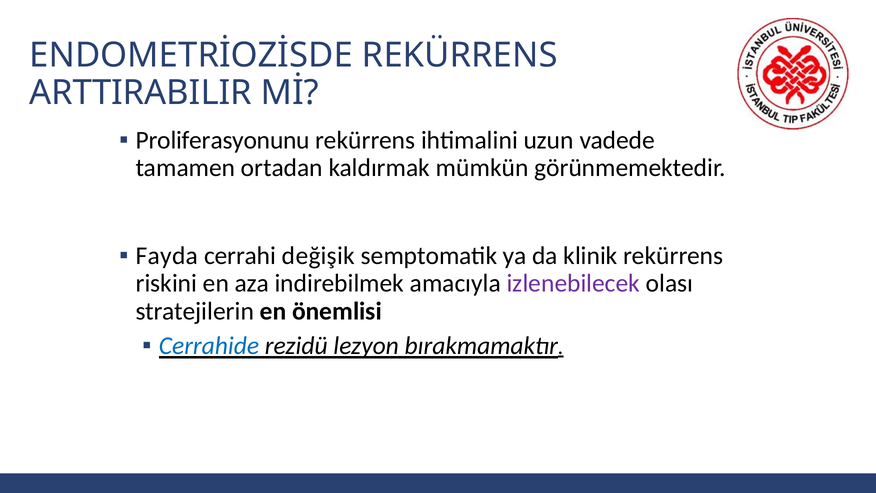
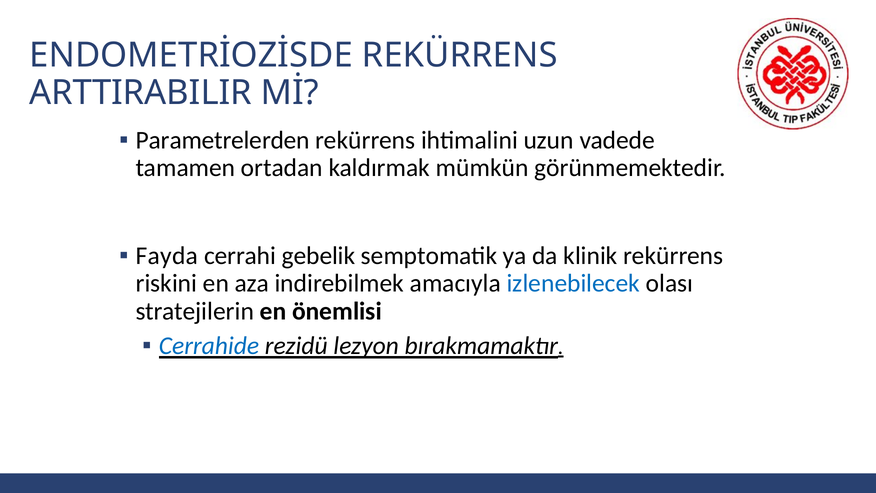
Proliferasyonunu: Proliferasyonunu -> Parametrelerden (223, 140)
değişik: değişik -> gebelik (319, 256)
izlenebilecek colour: purple -> blue (573, 283)
